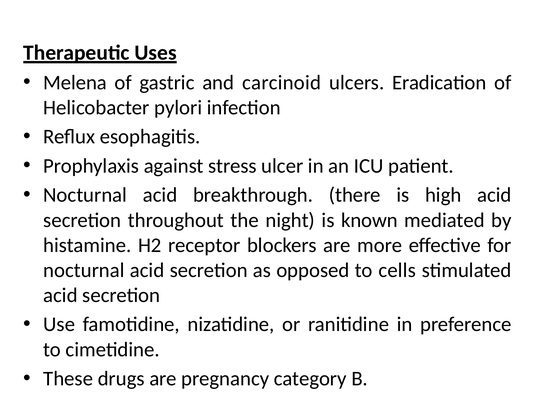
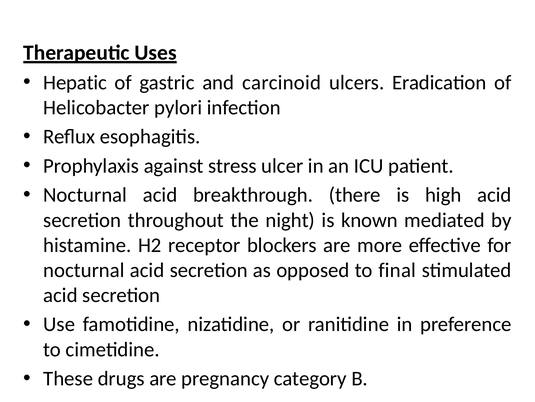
Melena: Melena -> Hepatic (75, 82)
cells: cells -> final (397, 270)
